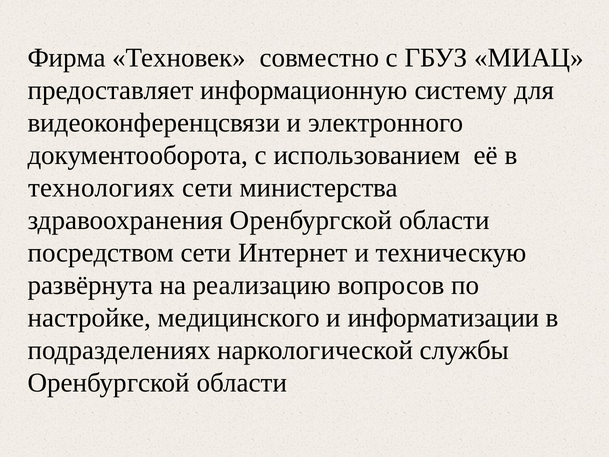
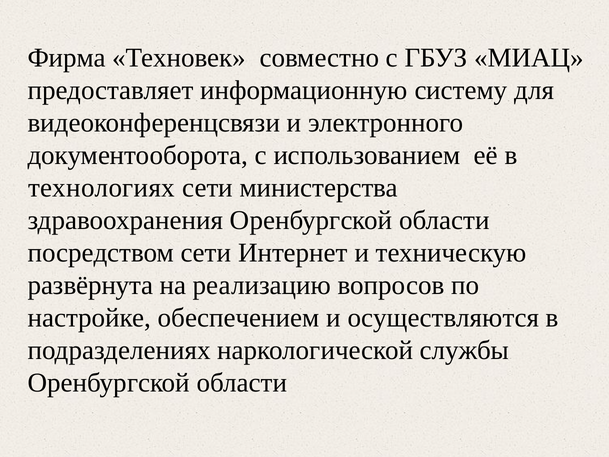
медицинского: медицинского -> обеспечением (239, 318)
информатизации: информатизации -> осуществляются (443, 318)
